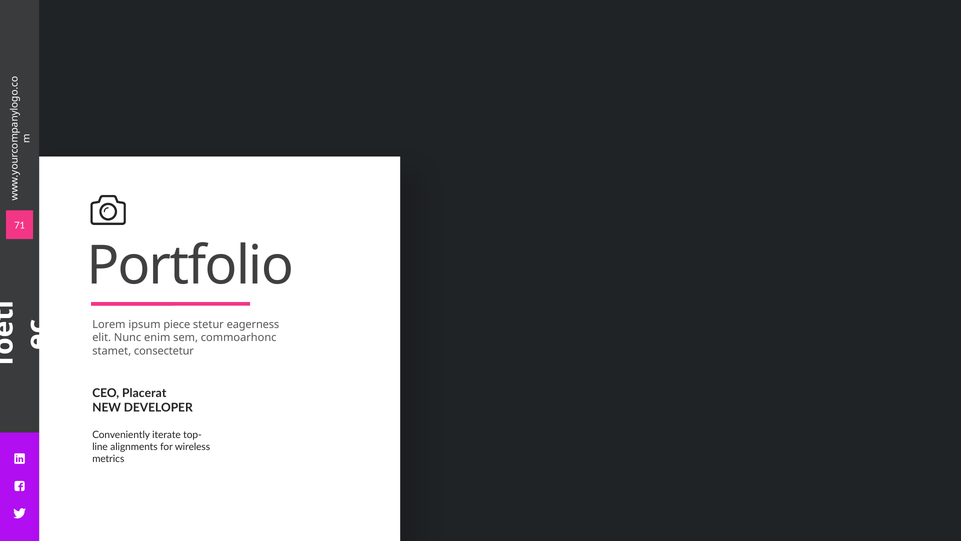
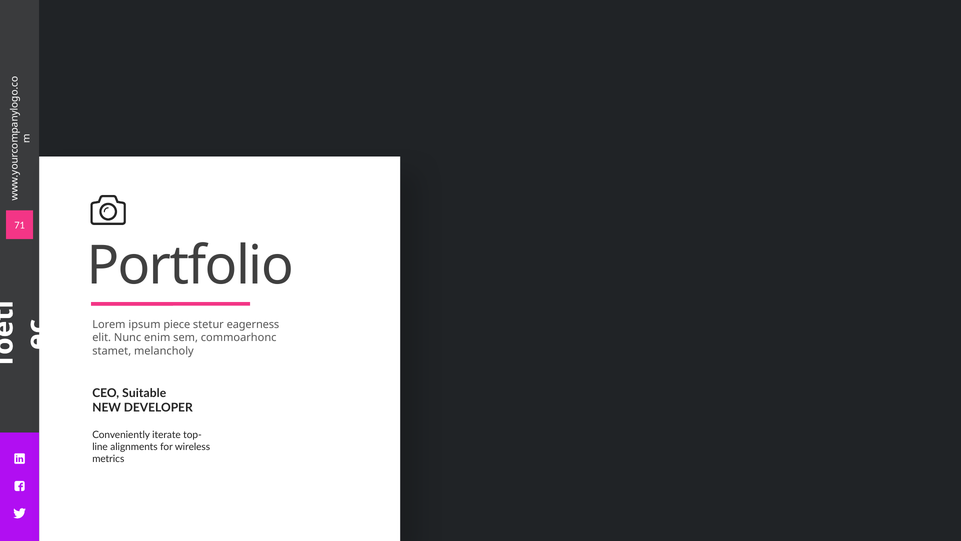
consectetur: consectetur -> melancholy (164, 351)
Placerat: Placerat -> Suitable (144, 393)
